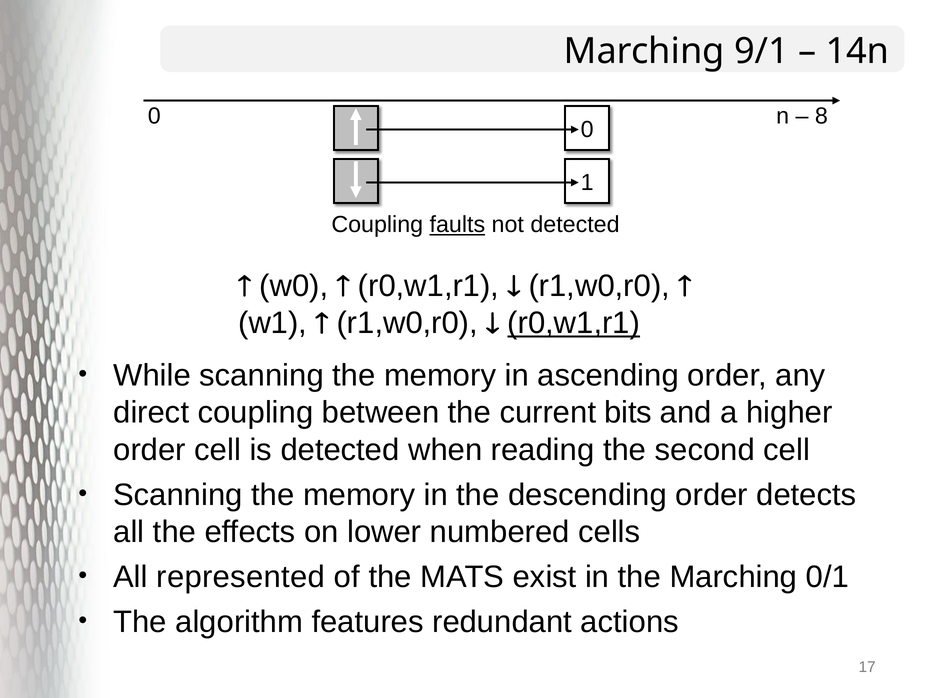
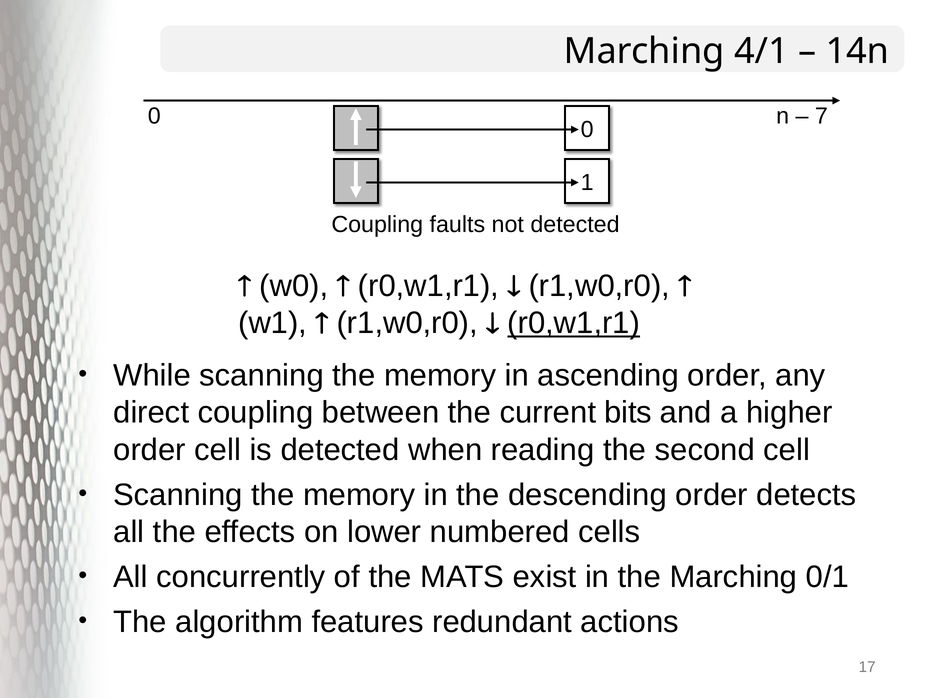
9/1: 9/1 -> 4/1 (761, 51)
8: 8 -> 7 (821, 116)
faults underline: present -> none (457, 225)
represented: represented -> concurrently (241, 577)
